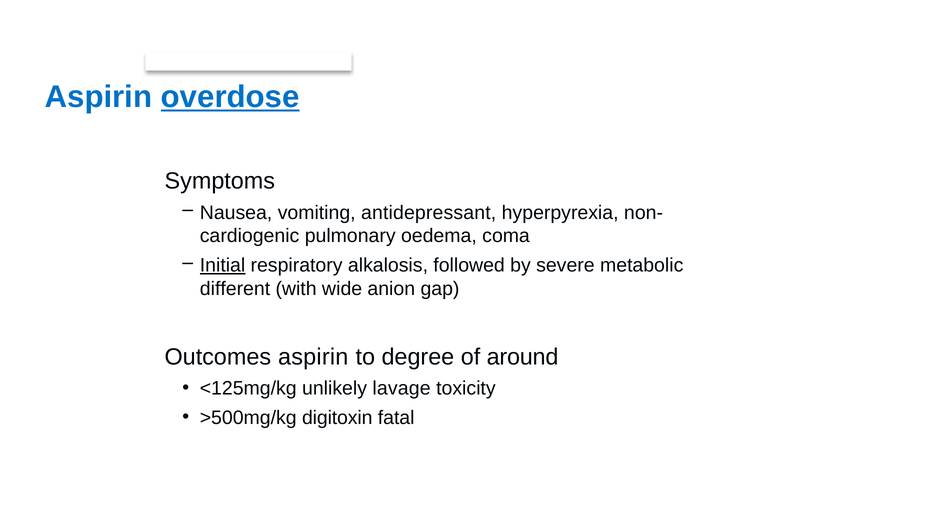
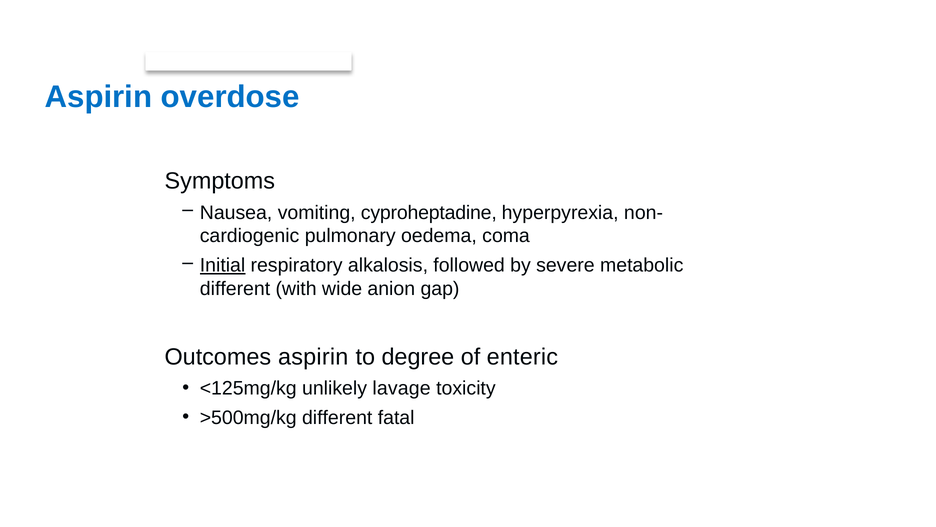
overdose underline: present -> none (230, 97)
antidepressant: antidepressant -> cyproheptadine (429, 212)
around: around -> enteric (522, 357)
>500mg/kg digitoxin: digitoxin -> different (337, 417)
